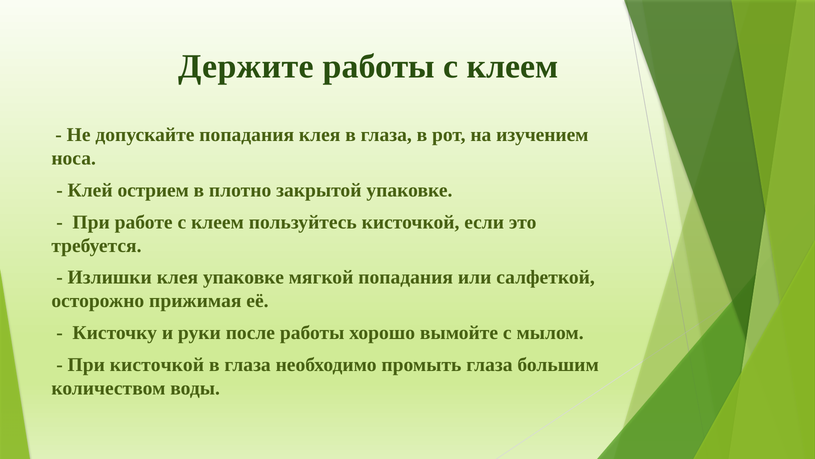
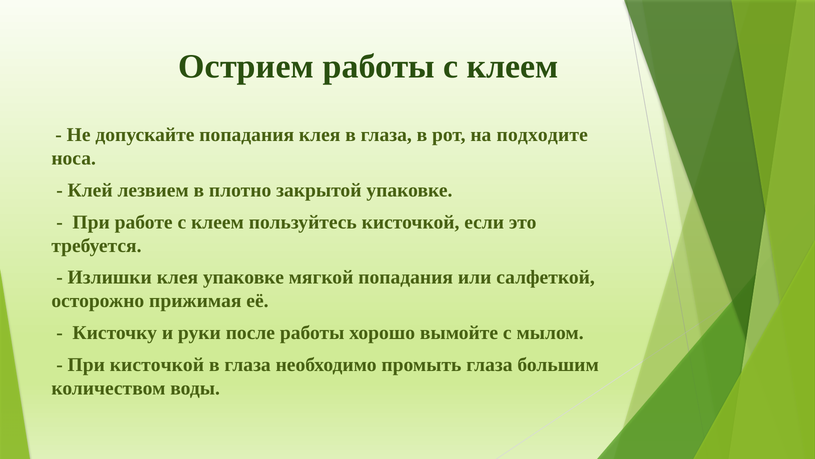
Держите: Держите -> Острием (246, 67)
изучением: изучением -> подходите (542, 135)
острием: острием -> лезвием (153, 190)
